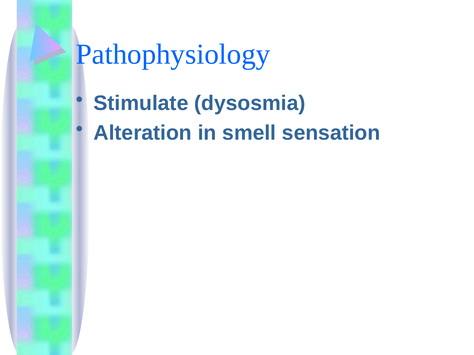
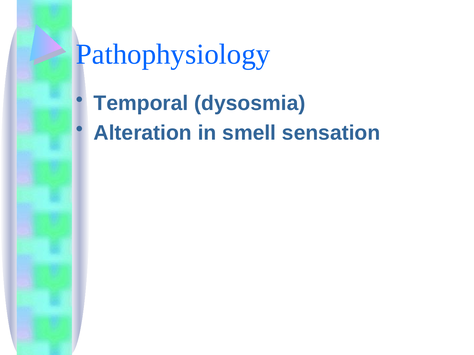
Stimulate: Stimulate -> Temporal (141, 103)
